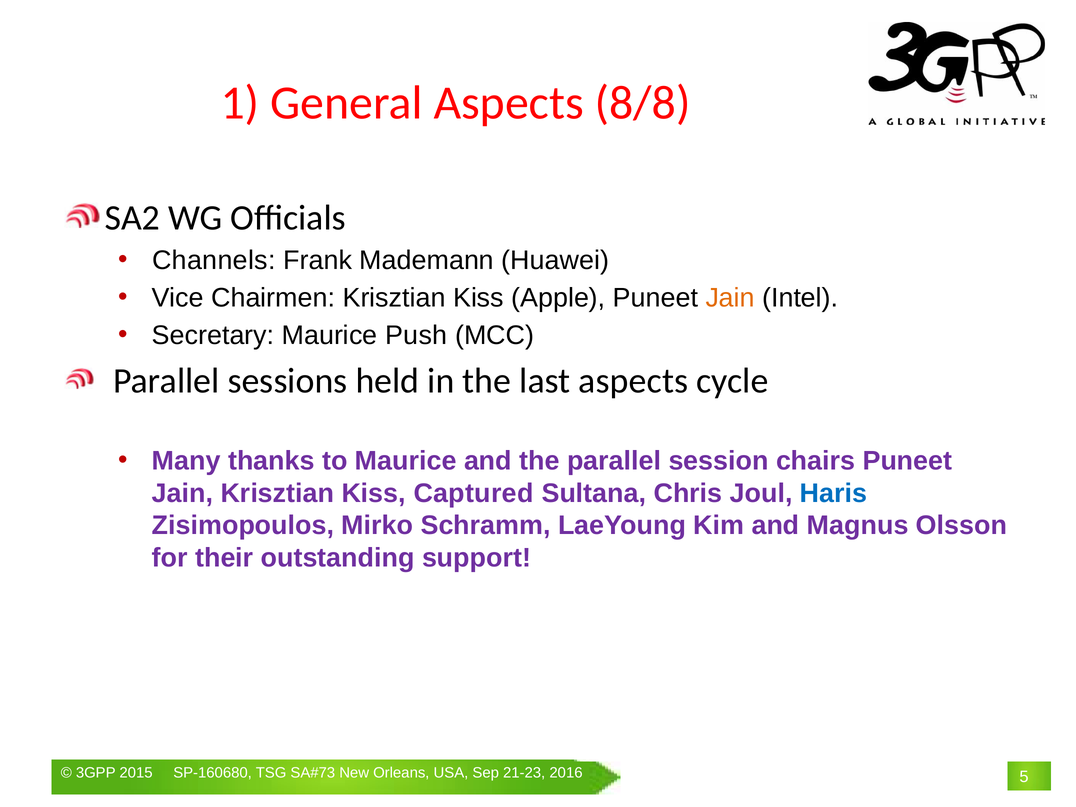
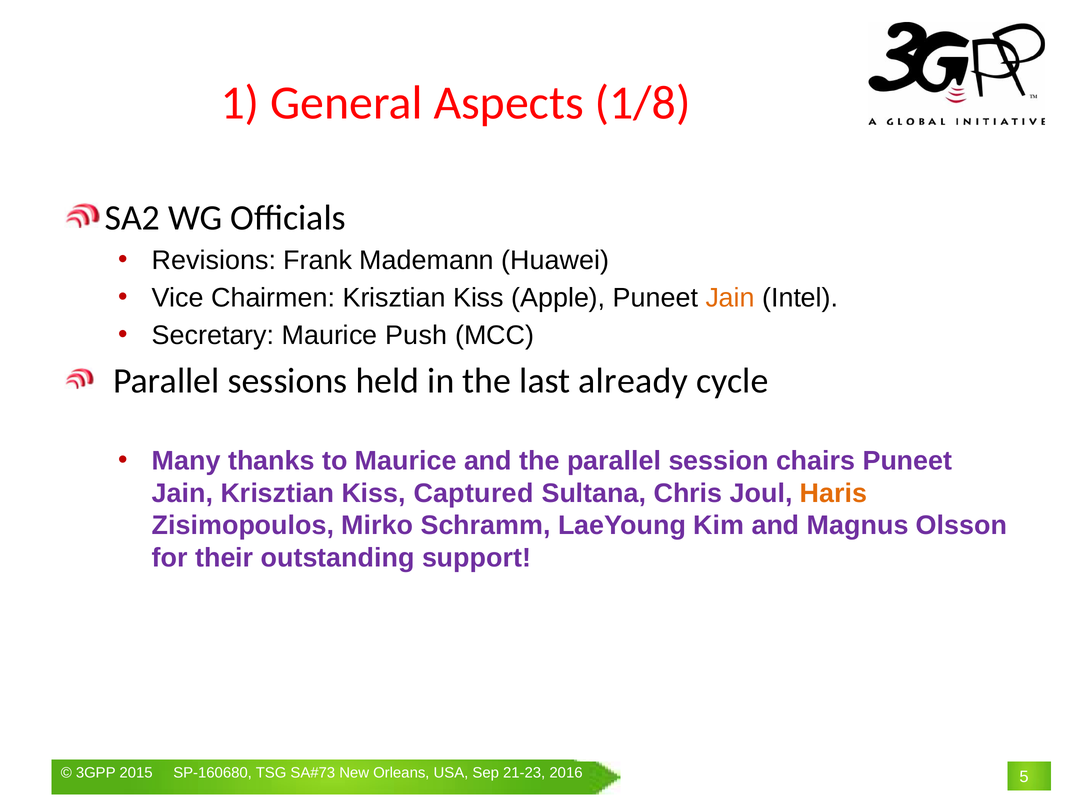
8/8: 8/8 -> 1/8 (643, 103)
Channels: Channels -> Revisions (214, 260)
last aspects: aspects -> already (633, 381)
Haris colour: blue -> orange (833, 493)
